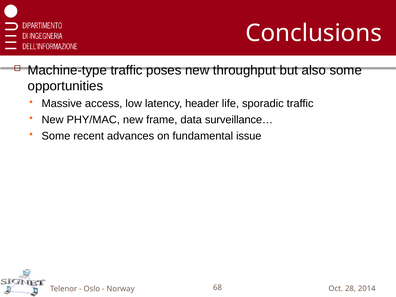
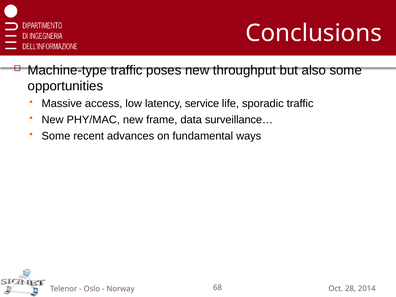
header: header -> service (202, 103)
issue: issue -> ways (249, 136)
